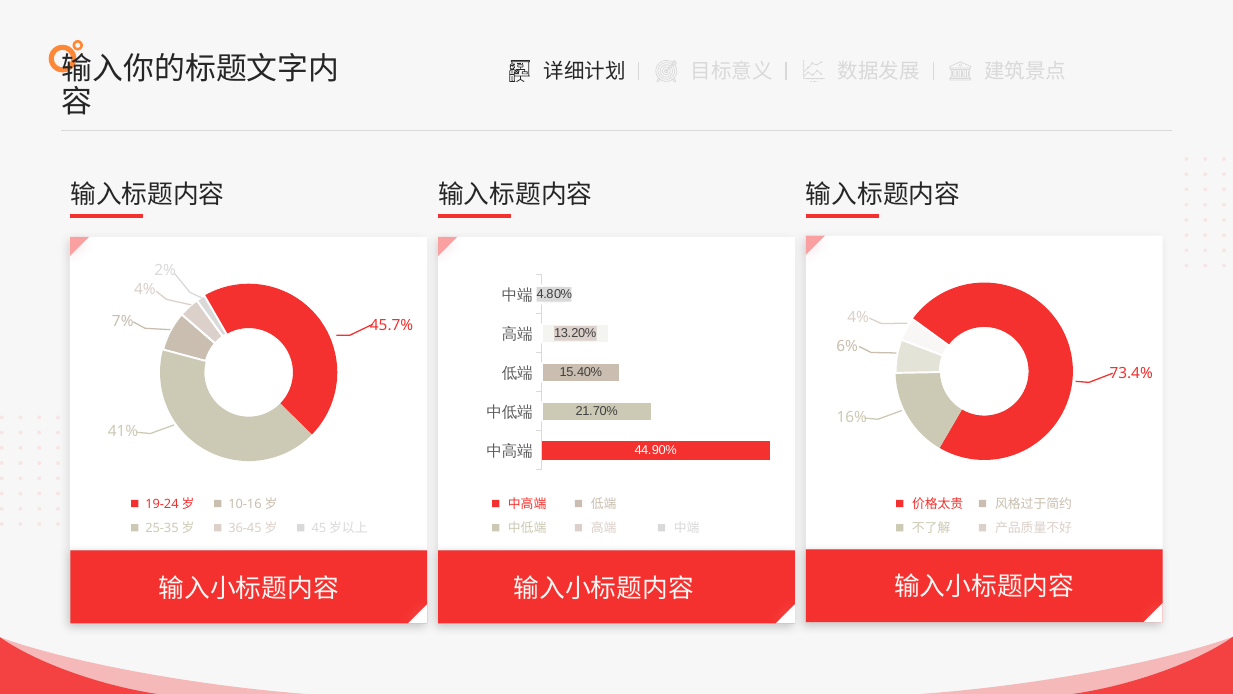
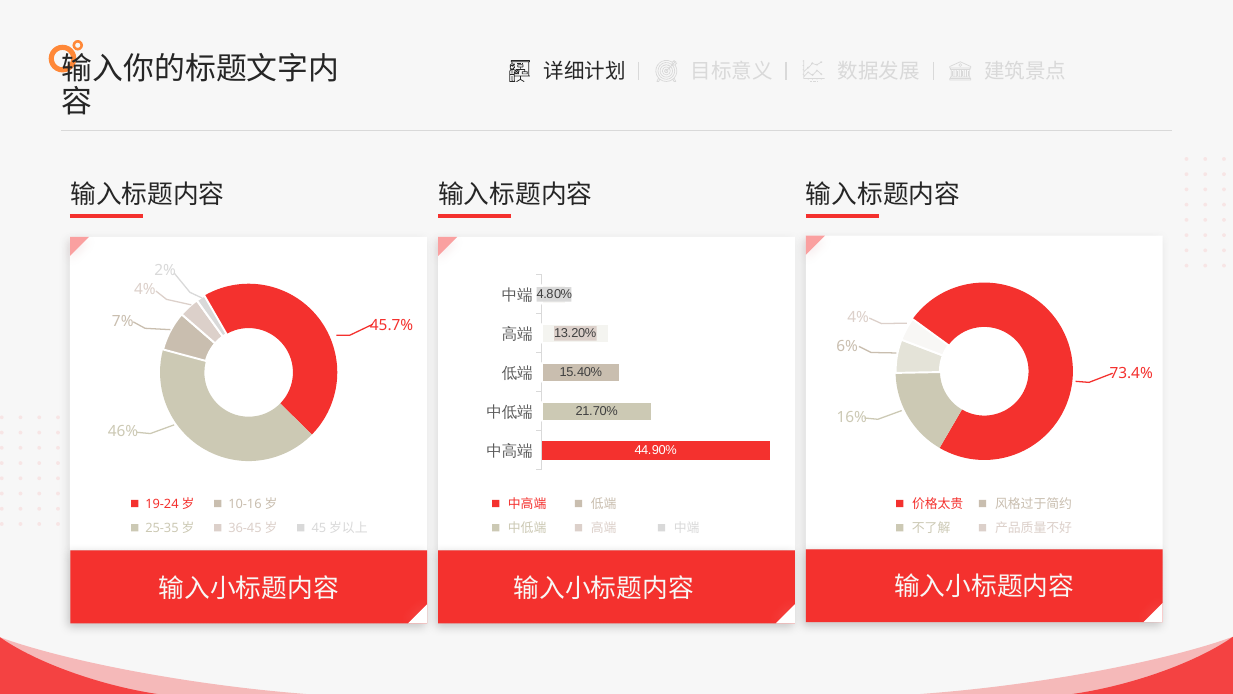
41%: 41% -> 46% (123, 431)
